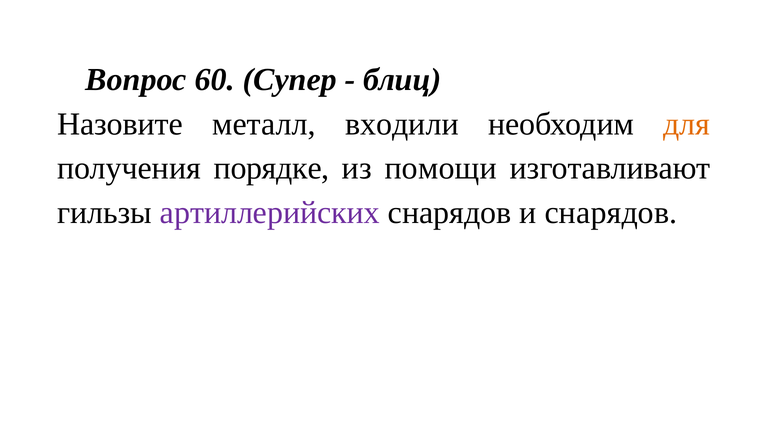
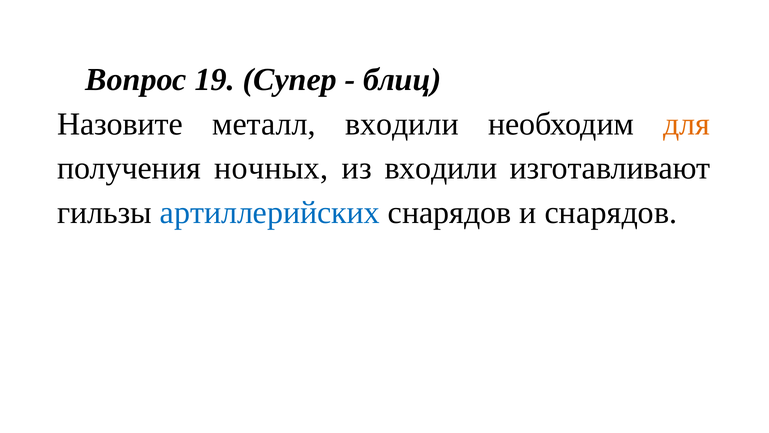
60: 60 -> 19 (215, 80)
порядке: порядке -> ночных (271, 168)
из помощи: помощи -> входили (441, 168)
артиллерийских colour: purple -> blue (270, 212)
